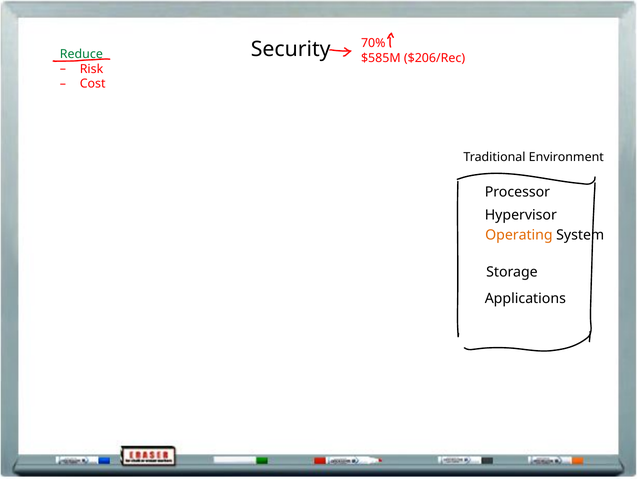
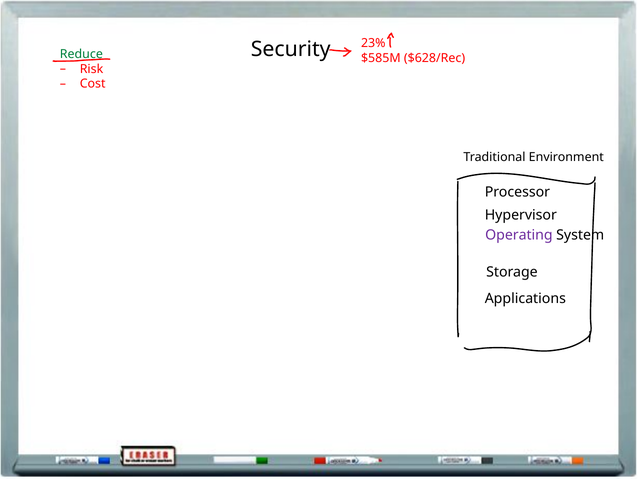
70%: 70% -> 23% (373, 43)
$206/Rec: $206/Rec -> $628/Rec (435, 58)
Operating colour: orange -> purple (519, 235)
